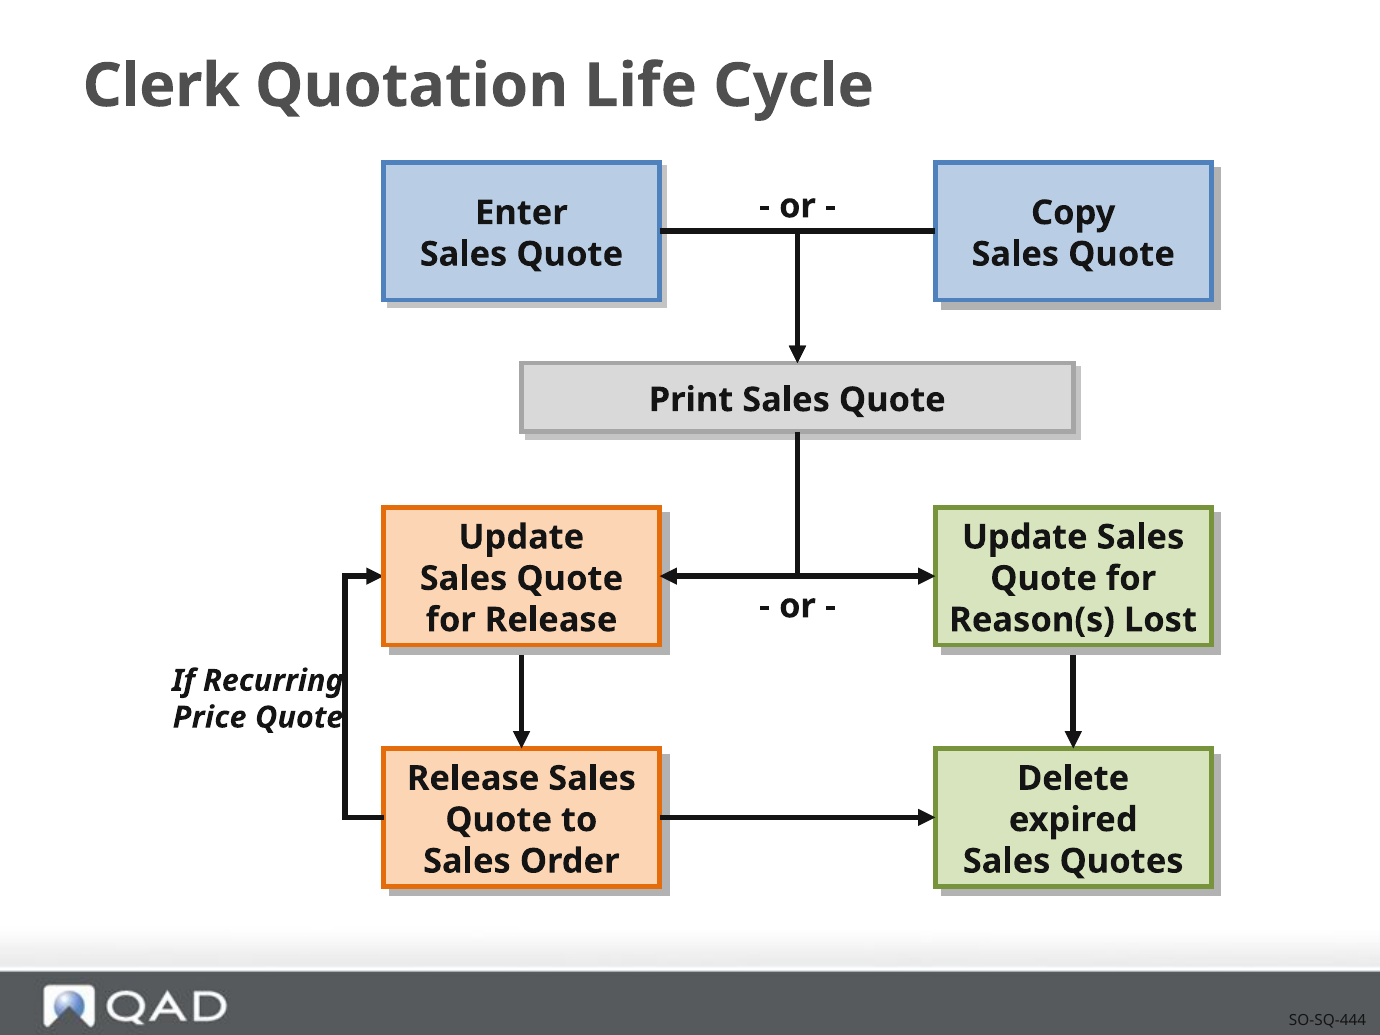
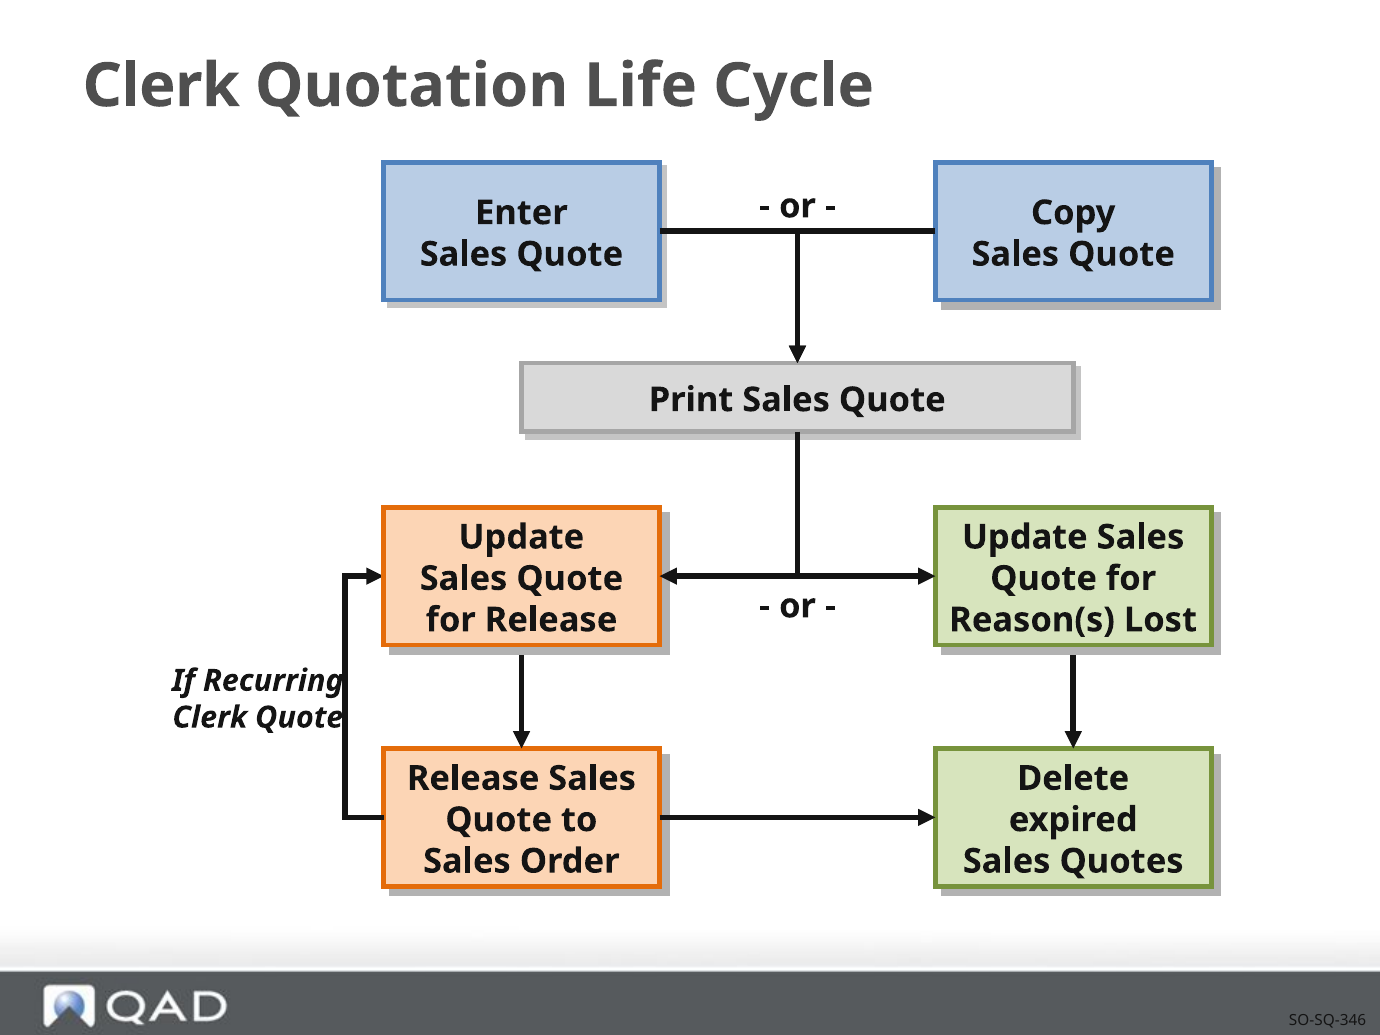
Price: Price -> Clerk (210, 717)
SO-SQ-444: SO-SQ-444 -> SO-SQ-346 (1328, 1020)
